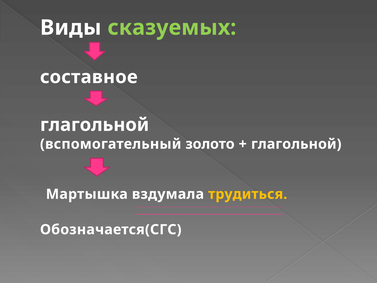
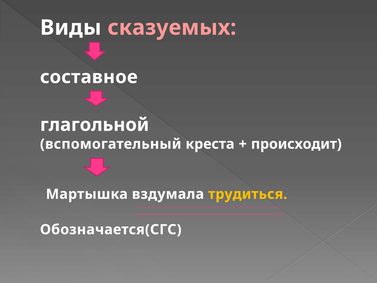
сказуемых colour: light green -> pink (172, 28)
золото: золото -> креста (210, 144)
глагольной: глагольной -> происходит (296, 144)
